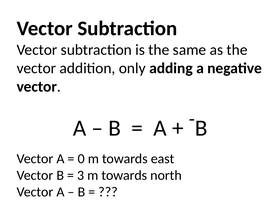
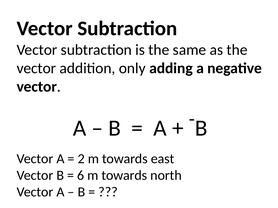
0: 0 -> 2 (81, 159)
3: 3 -> 6 (81, 176)
